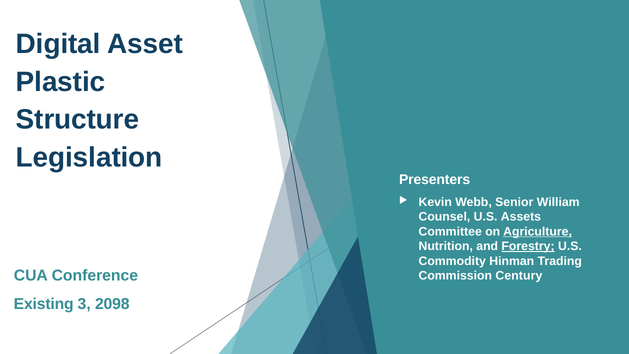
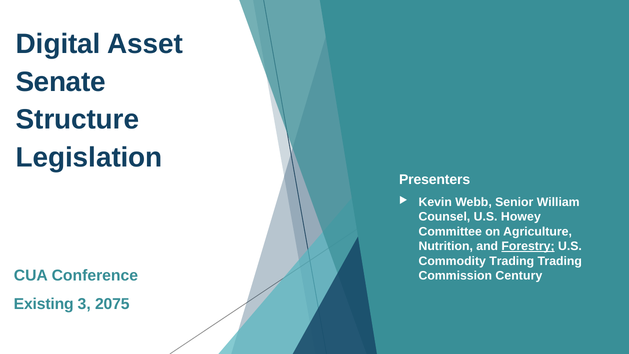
Plastic: Plastic -> Senate (61, 82)
Assets: Assets -> Howey (521, 217)
Agriculture underline: present -> none (538, 231)
Commodity Hinman: Hinman -> Trading (512, 261)
2098: 2098 -> 2075 (112, 304)
